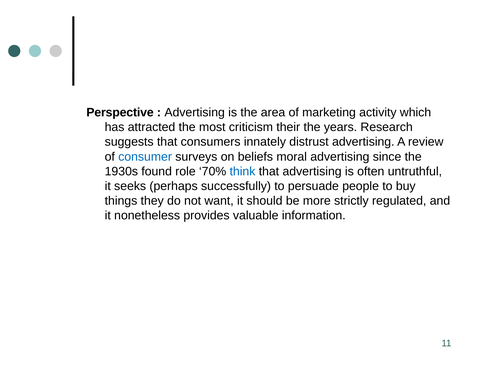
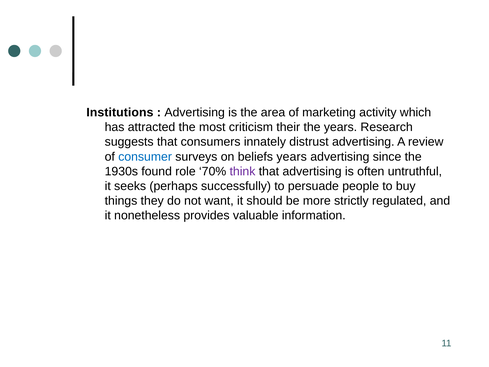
Perspective: Perspective -> Institutions (120, 113)
beliefs moral: moral -> years (292, 157)
think colour: blue -> purple (243, 171)
